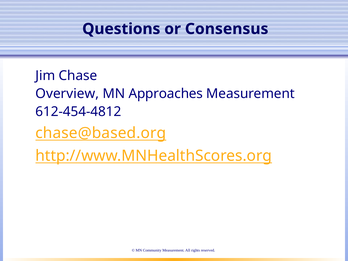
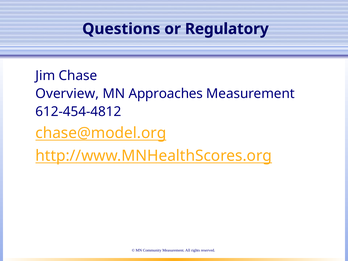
Consensus: Consensus -> Regulatory (227, 29)
chase@based.org: chase@based.org -> chase@model.org (101, 133)
